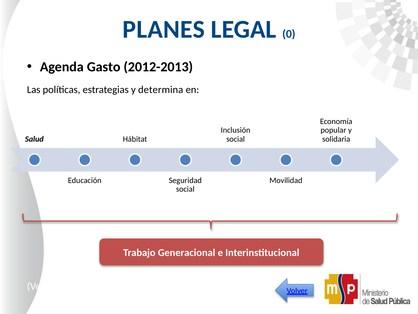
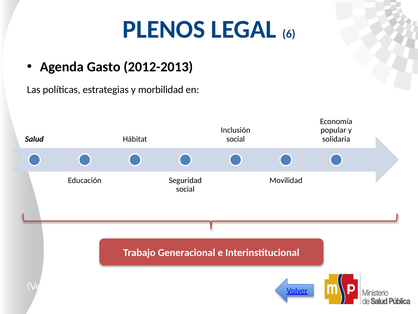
PLANES: PLANES -> PLENOS (164, 29)
0: 0 -> 6 (289, 34)
determina: determina -> morbilidad (161, 90)
